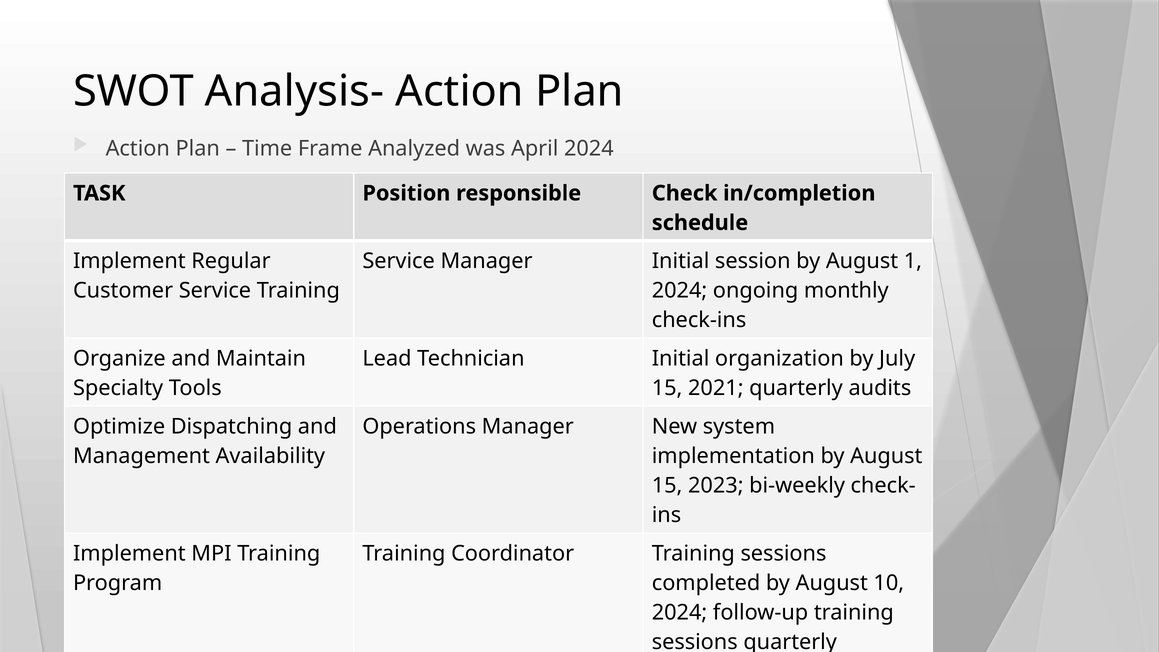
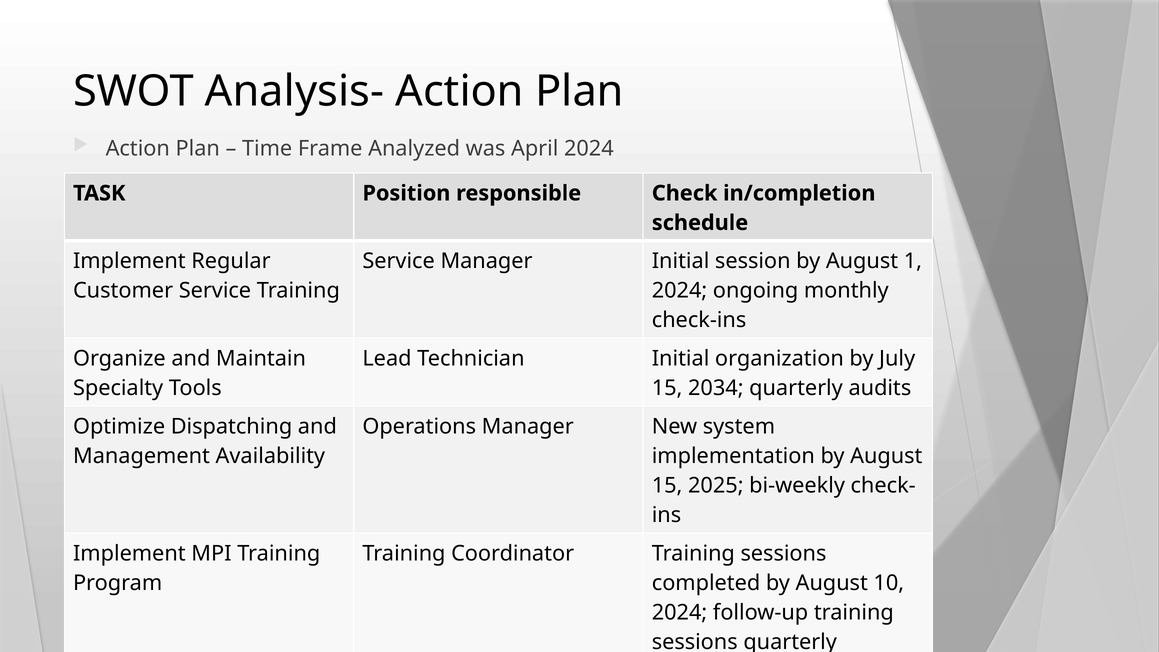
2021: 2021 -> 2034 (716, 388)
2023: 2023 -> 2025 (716, 486)
